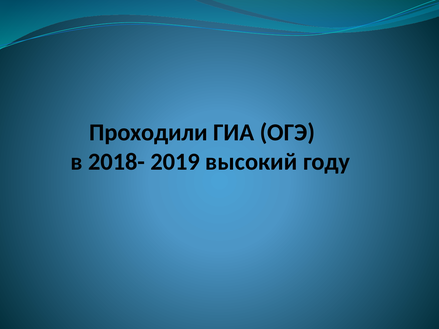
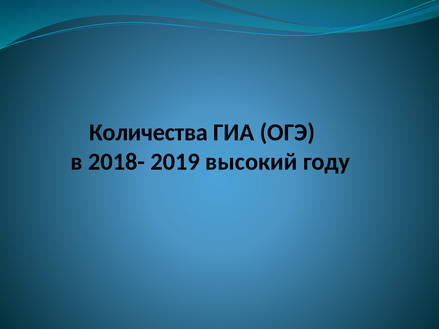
Проходили: Проходили -> Количества (149, 133)
